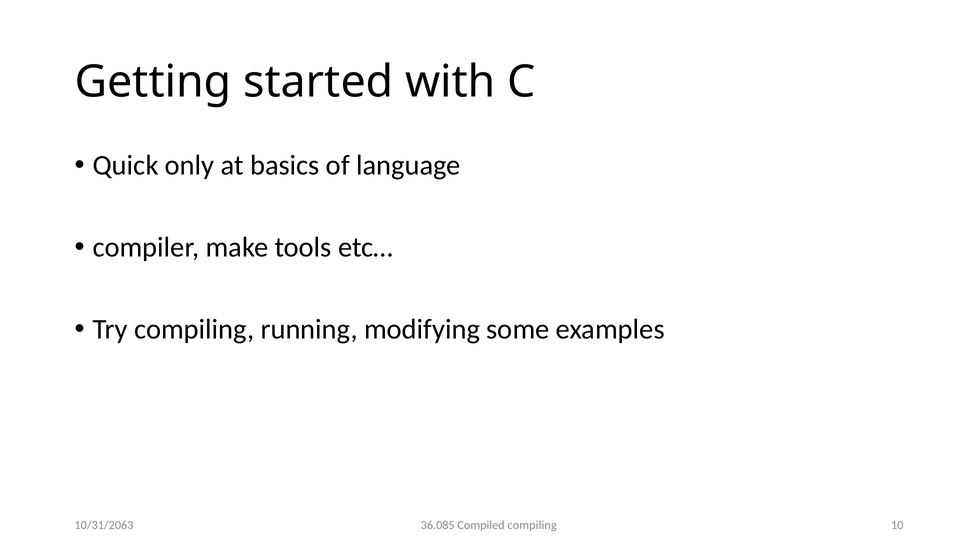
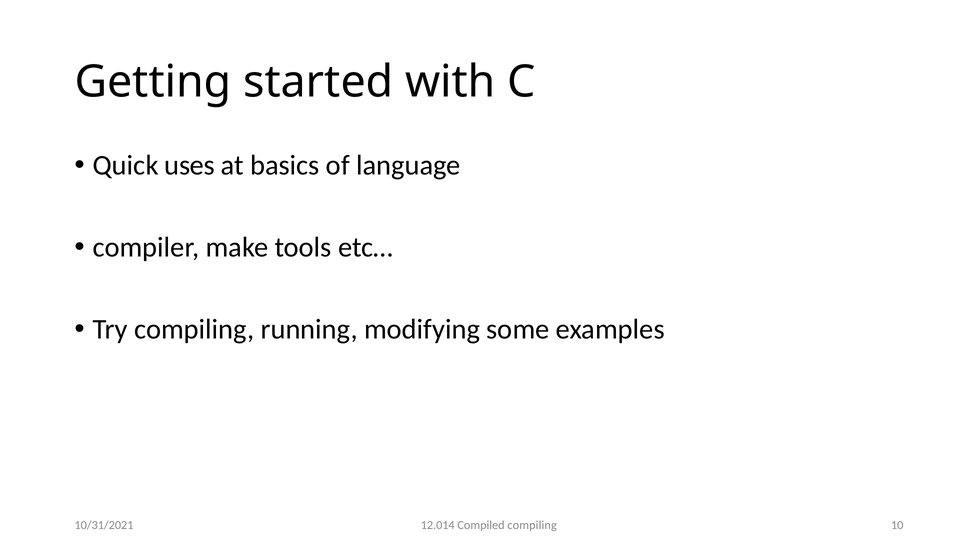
only: only -> uses (190, 165)
36.085: 36.085 -> 12.014 (438, 525)
10/31/2063: 10/31/2063 -> 10/31/2021 (104, 525)
